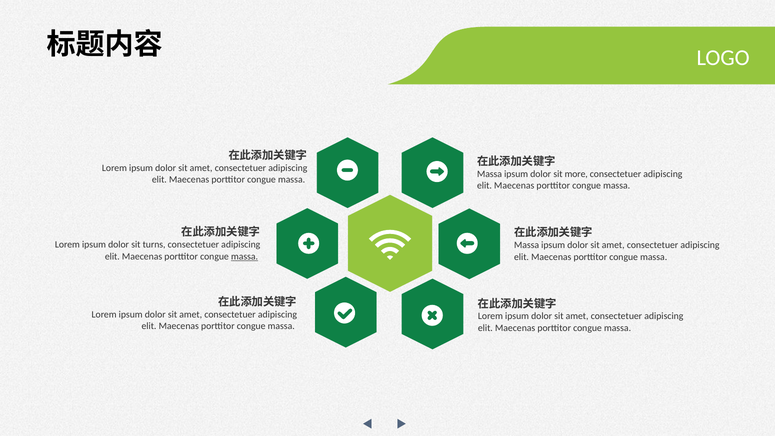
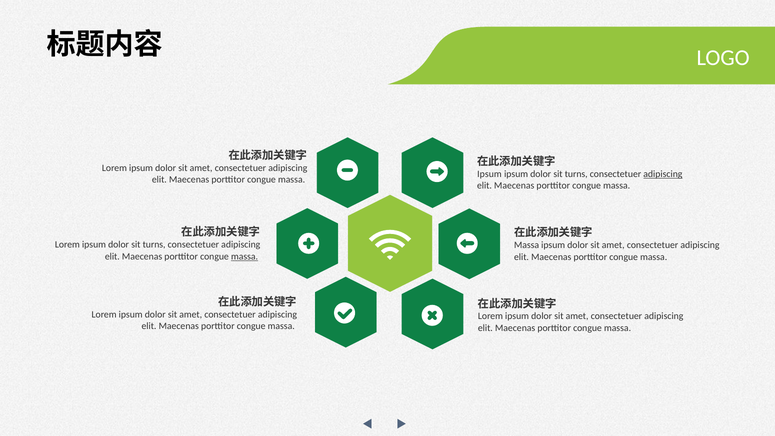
Massa: Massa -> Ipsum (489, 174)
more: more -> turns (576, 174)
adipiscing underline: none -> present (663, 174)
